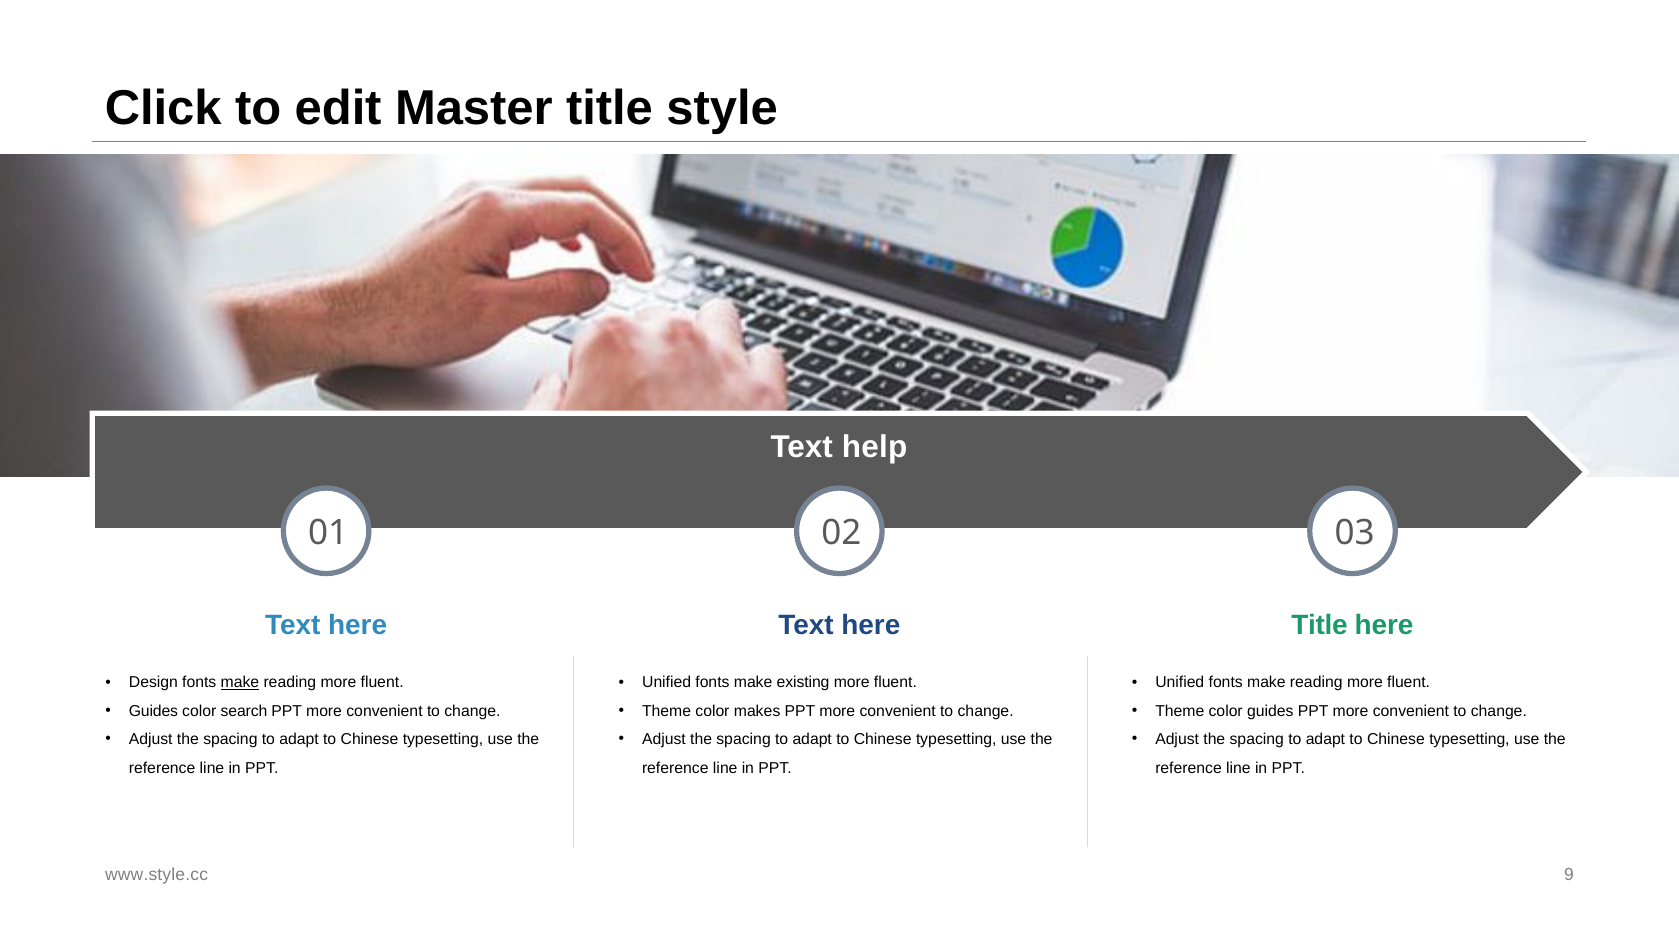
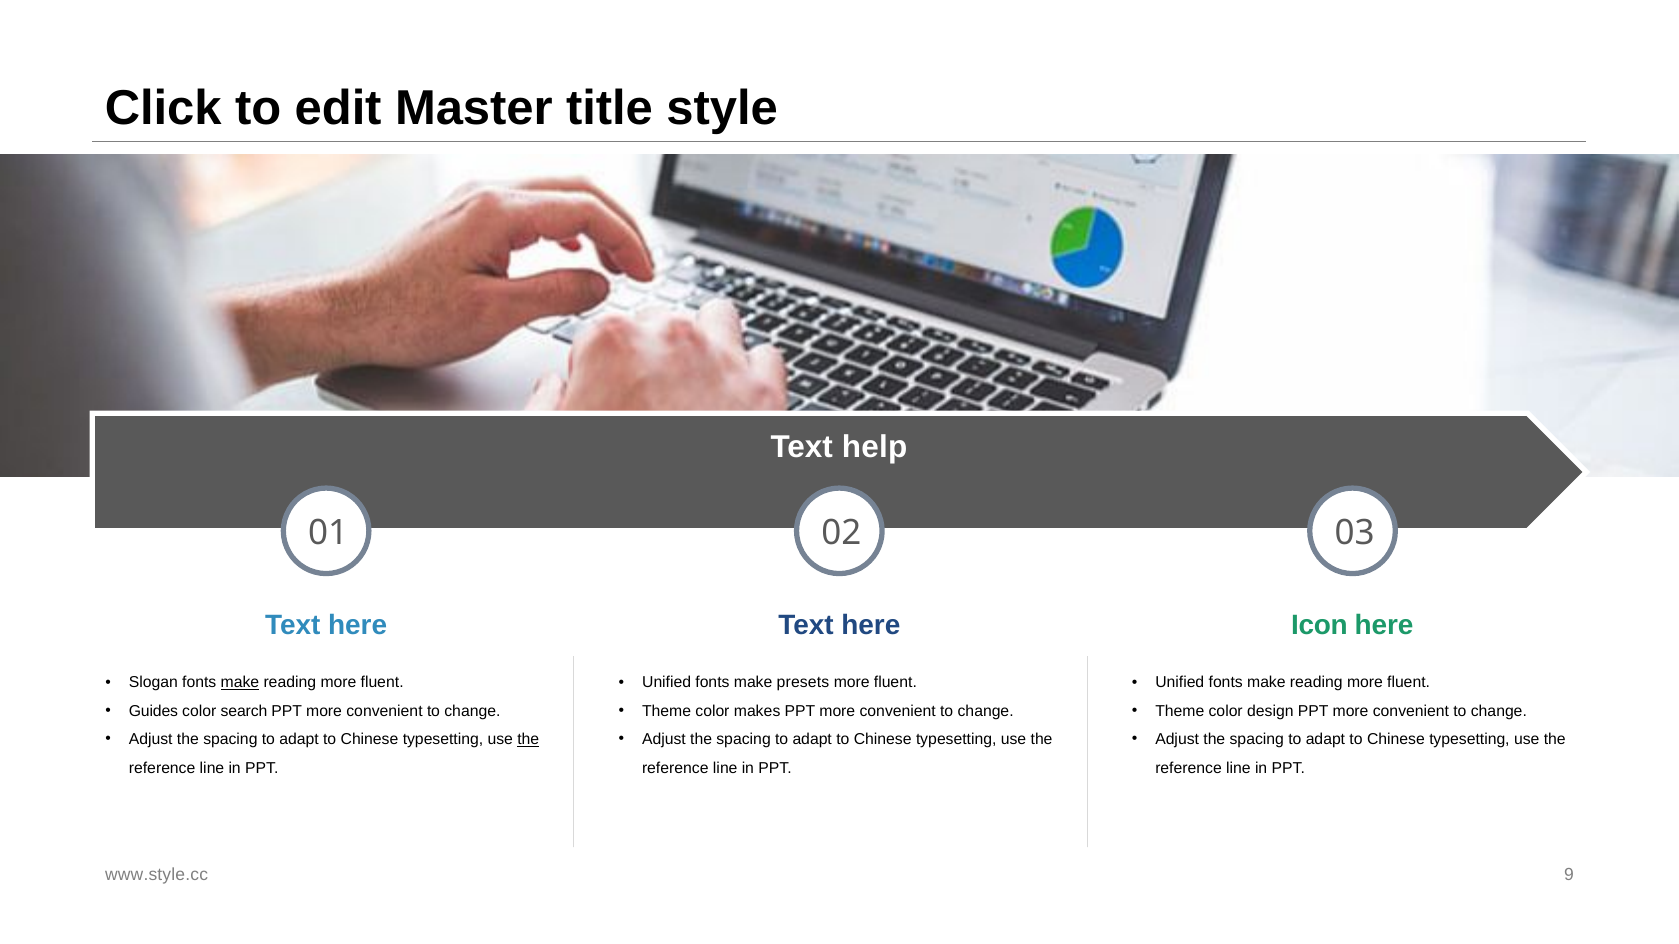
Title: Title -> Icon (1319, 626)
Design: Design -> Slogan (153, 683)
existing: existing -> presets (803, 683)
color guides: guides -> design (1270, 711)
the underline: none -> present (528, 740)
